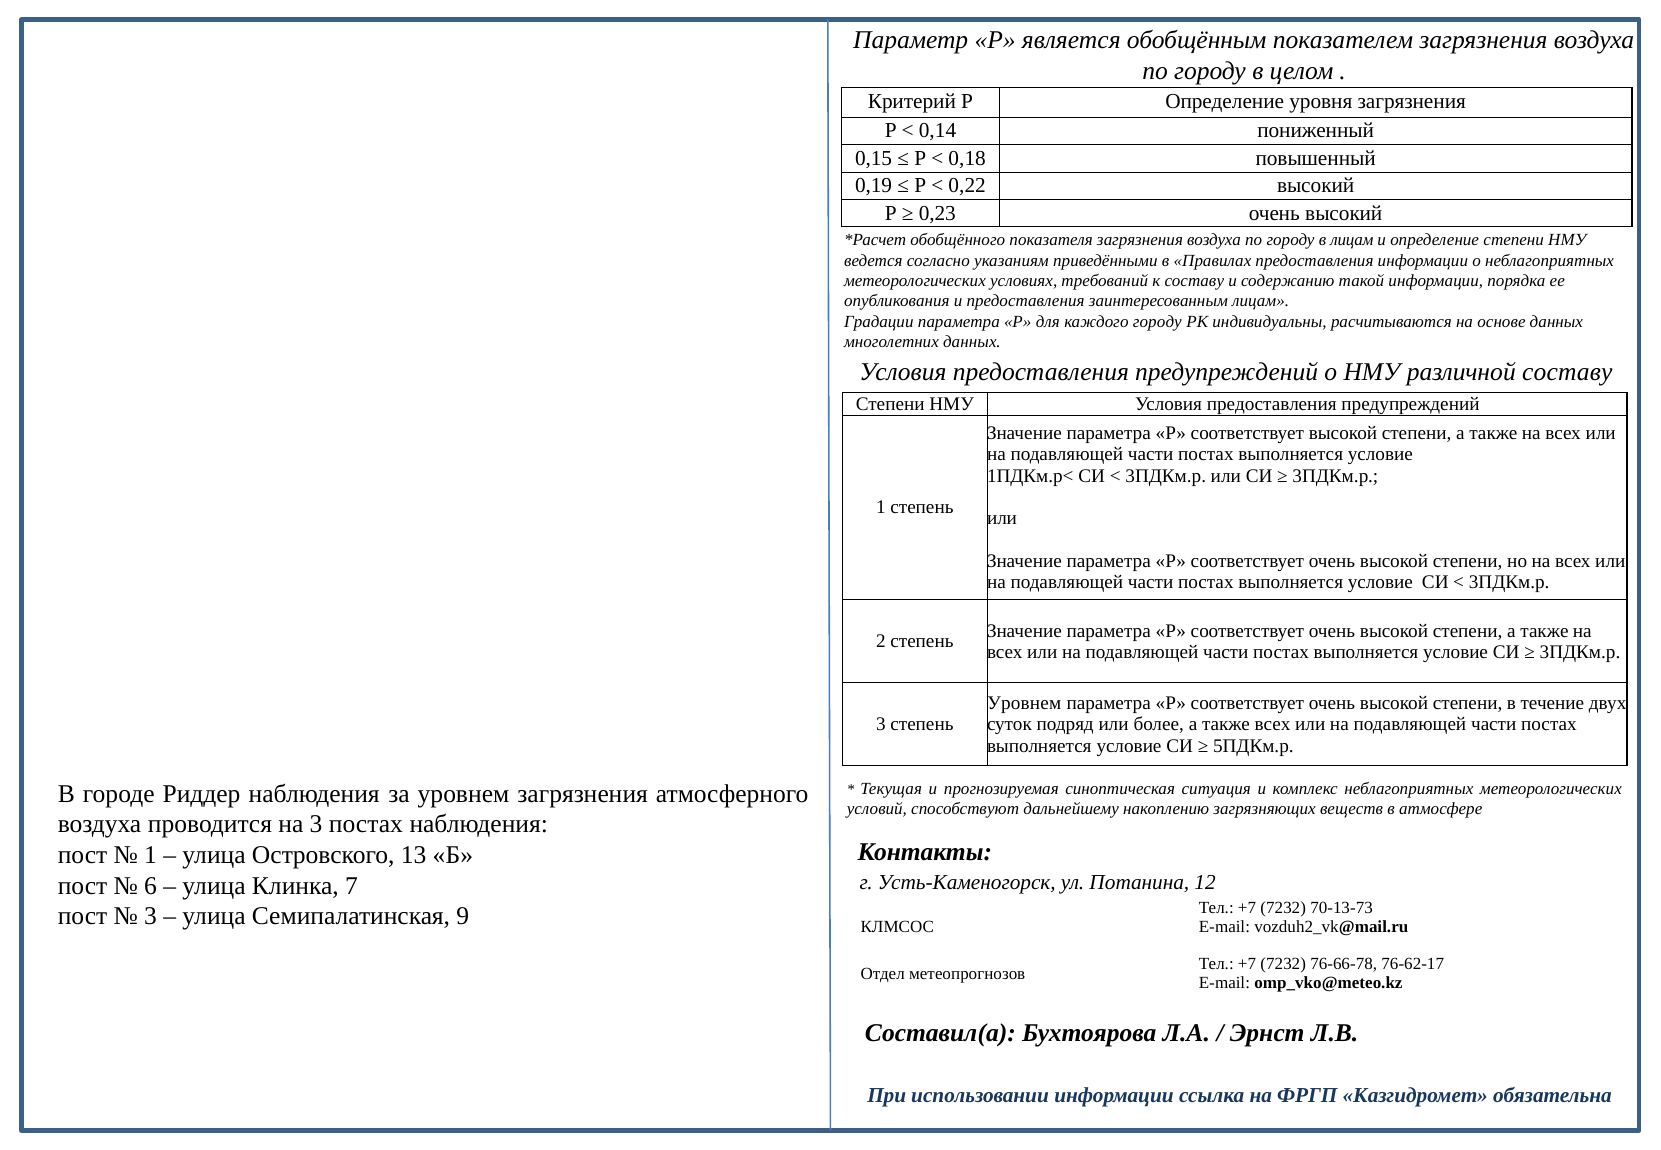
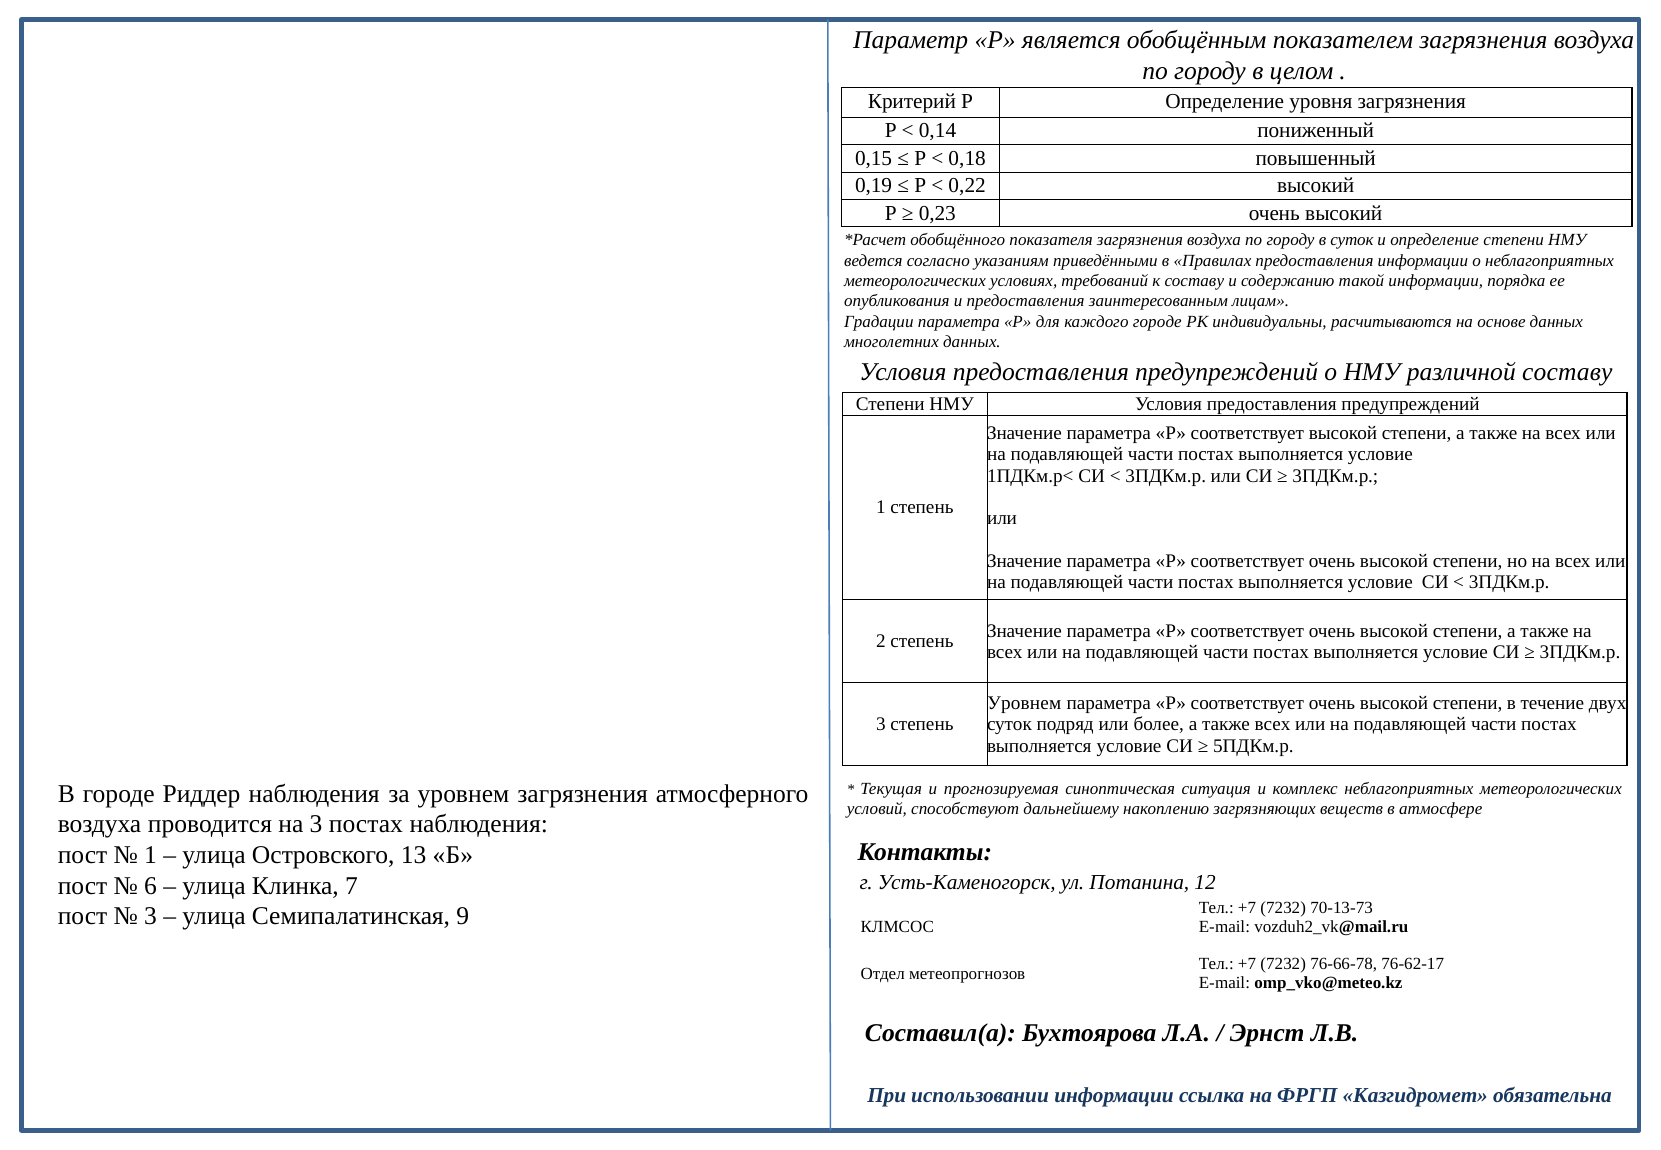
в лицам: лицам -> суток (1352, 240)
каждого городу: городу -> городе (1157, 322)
